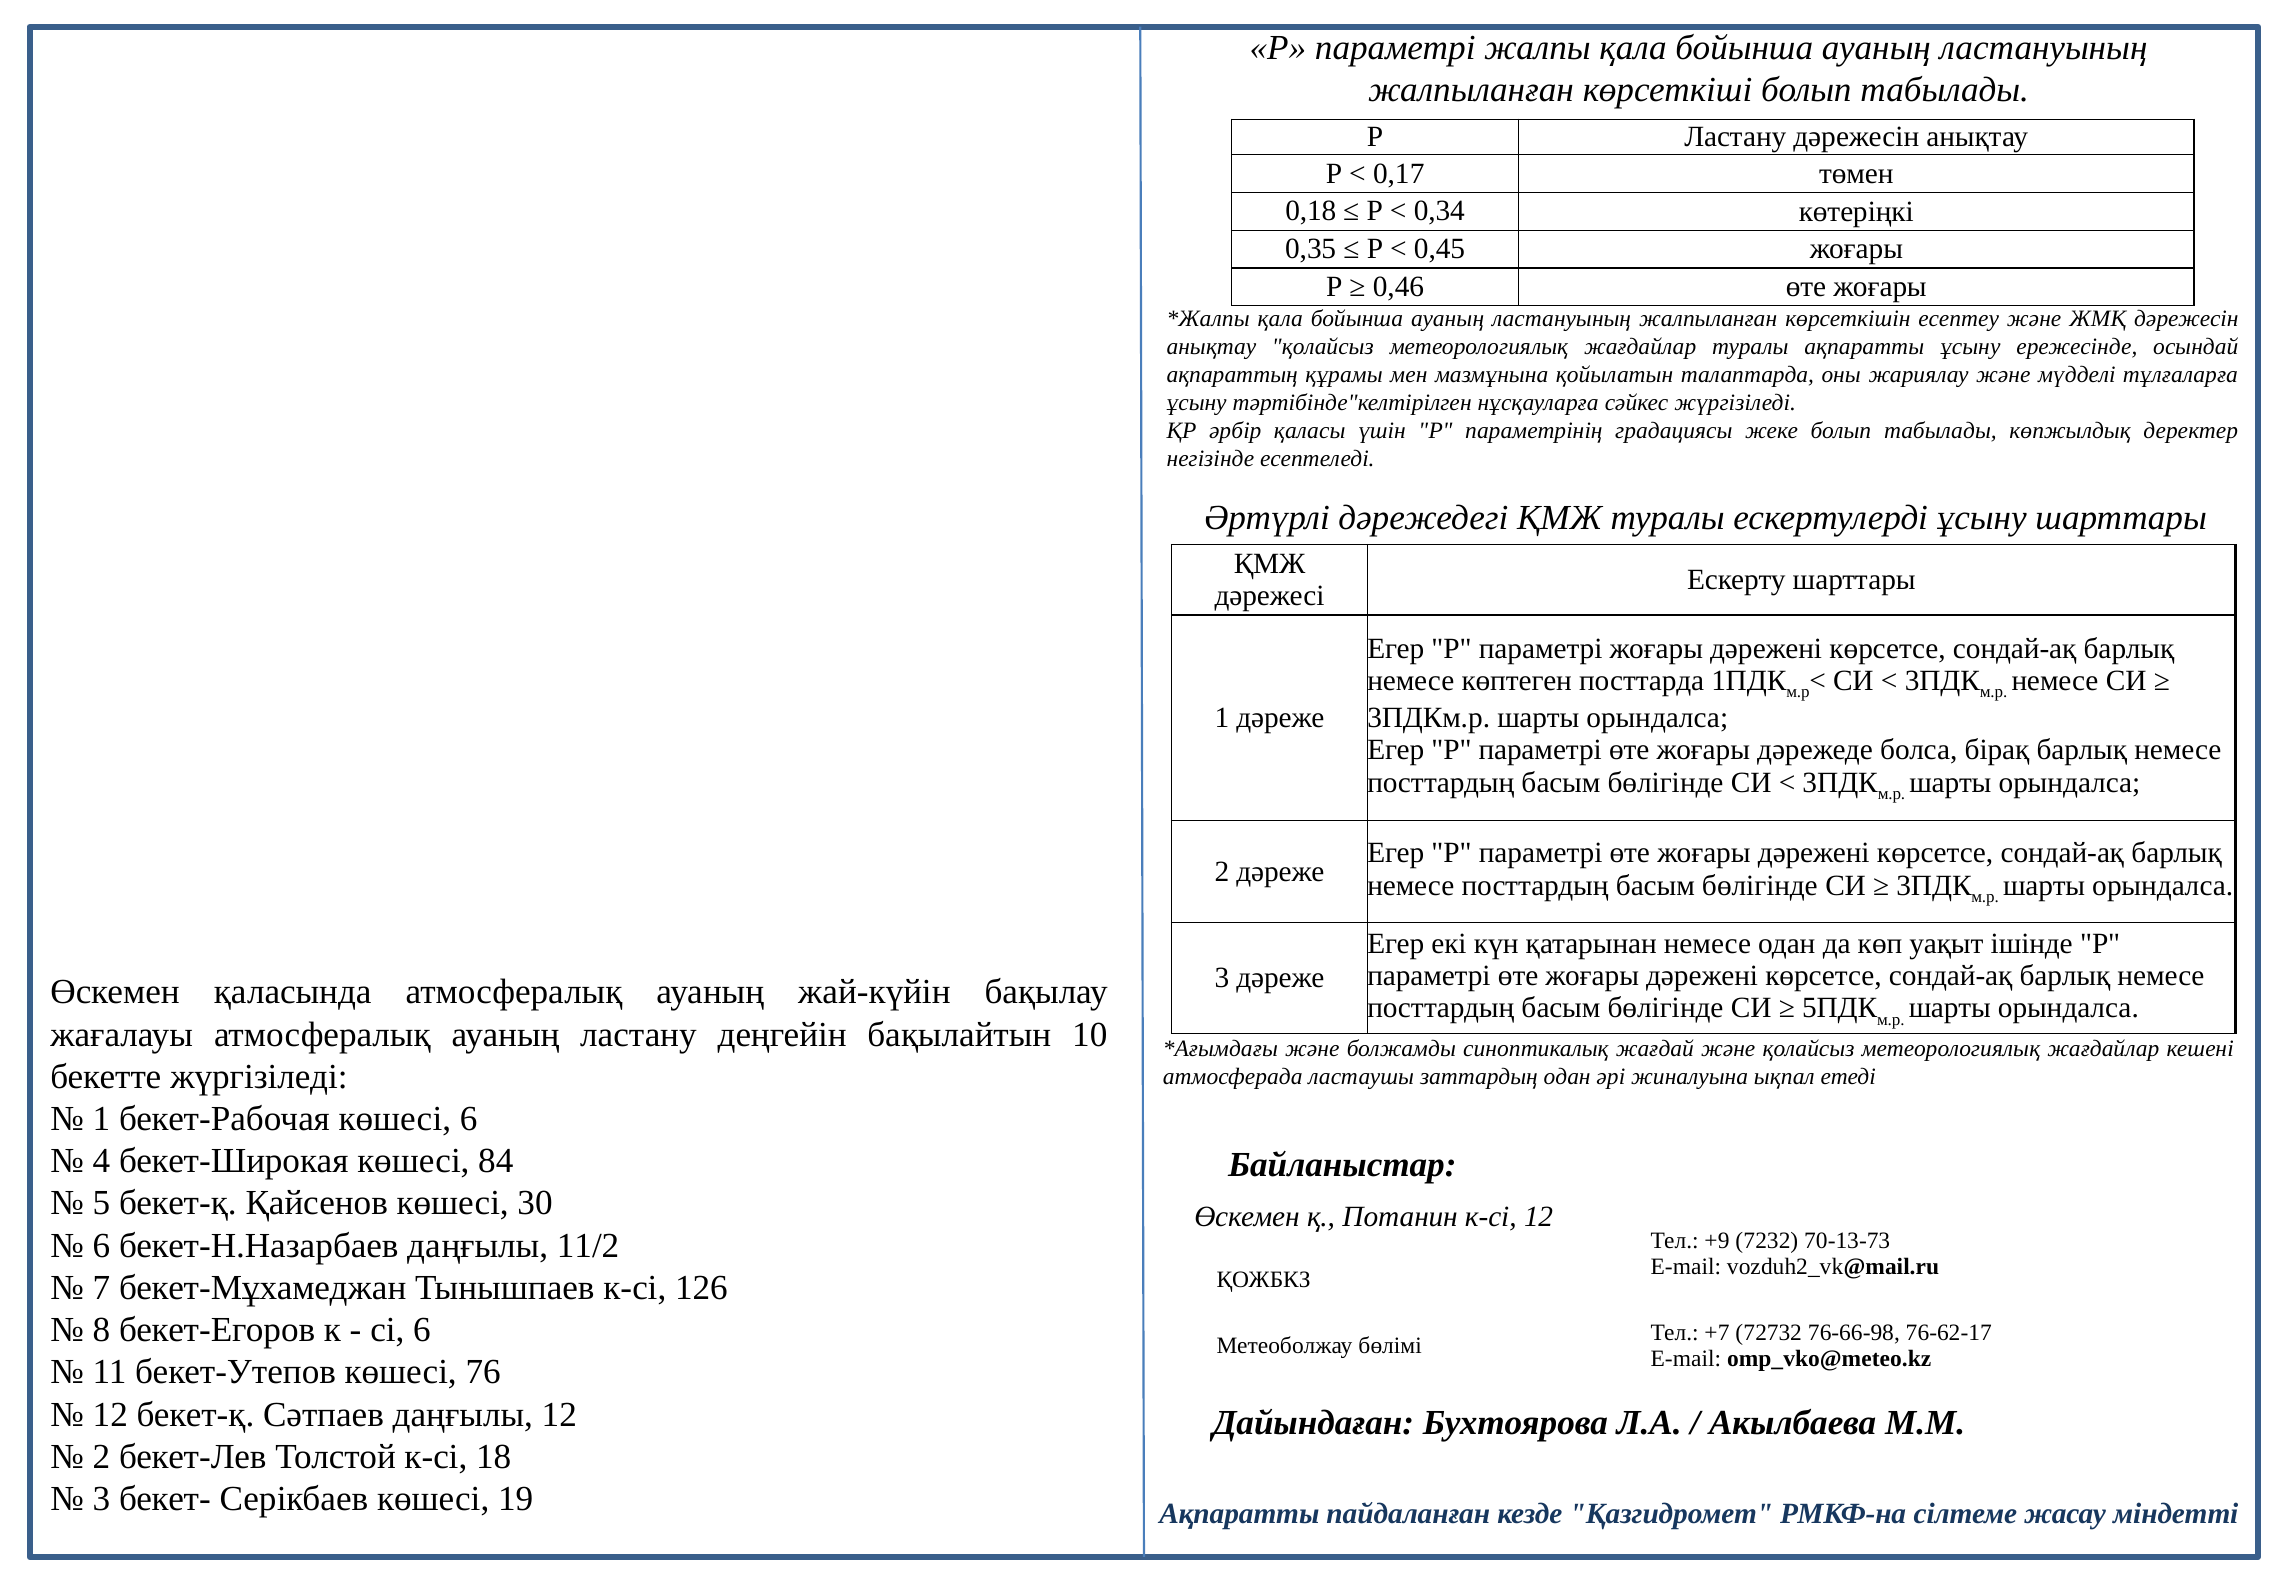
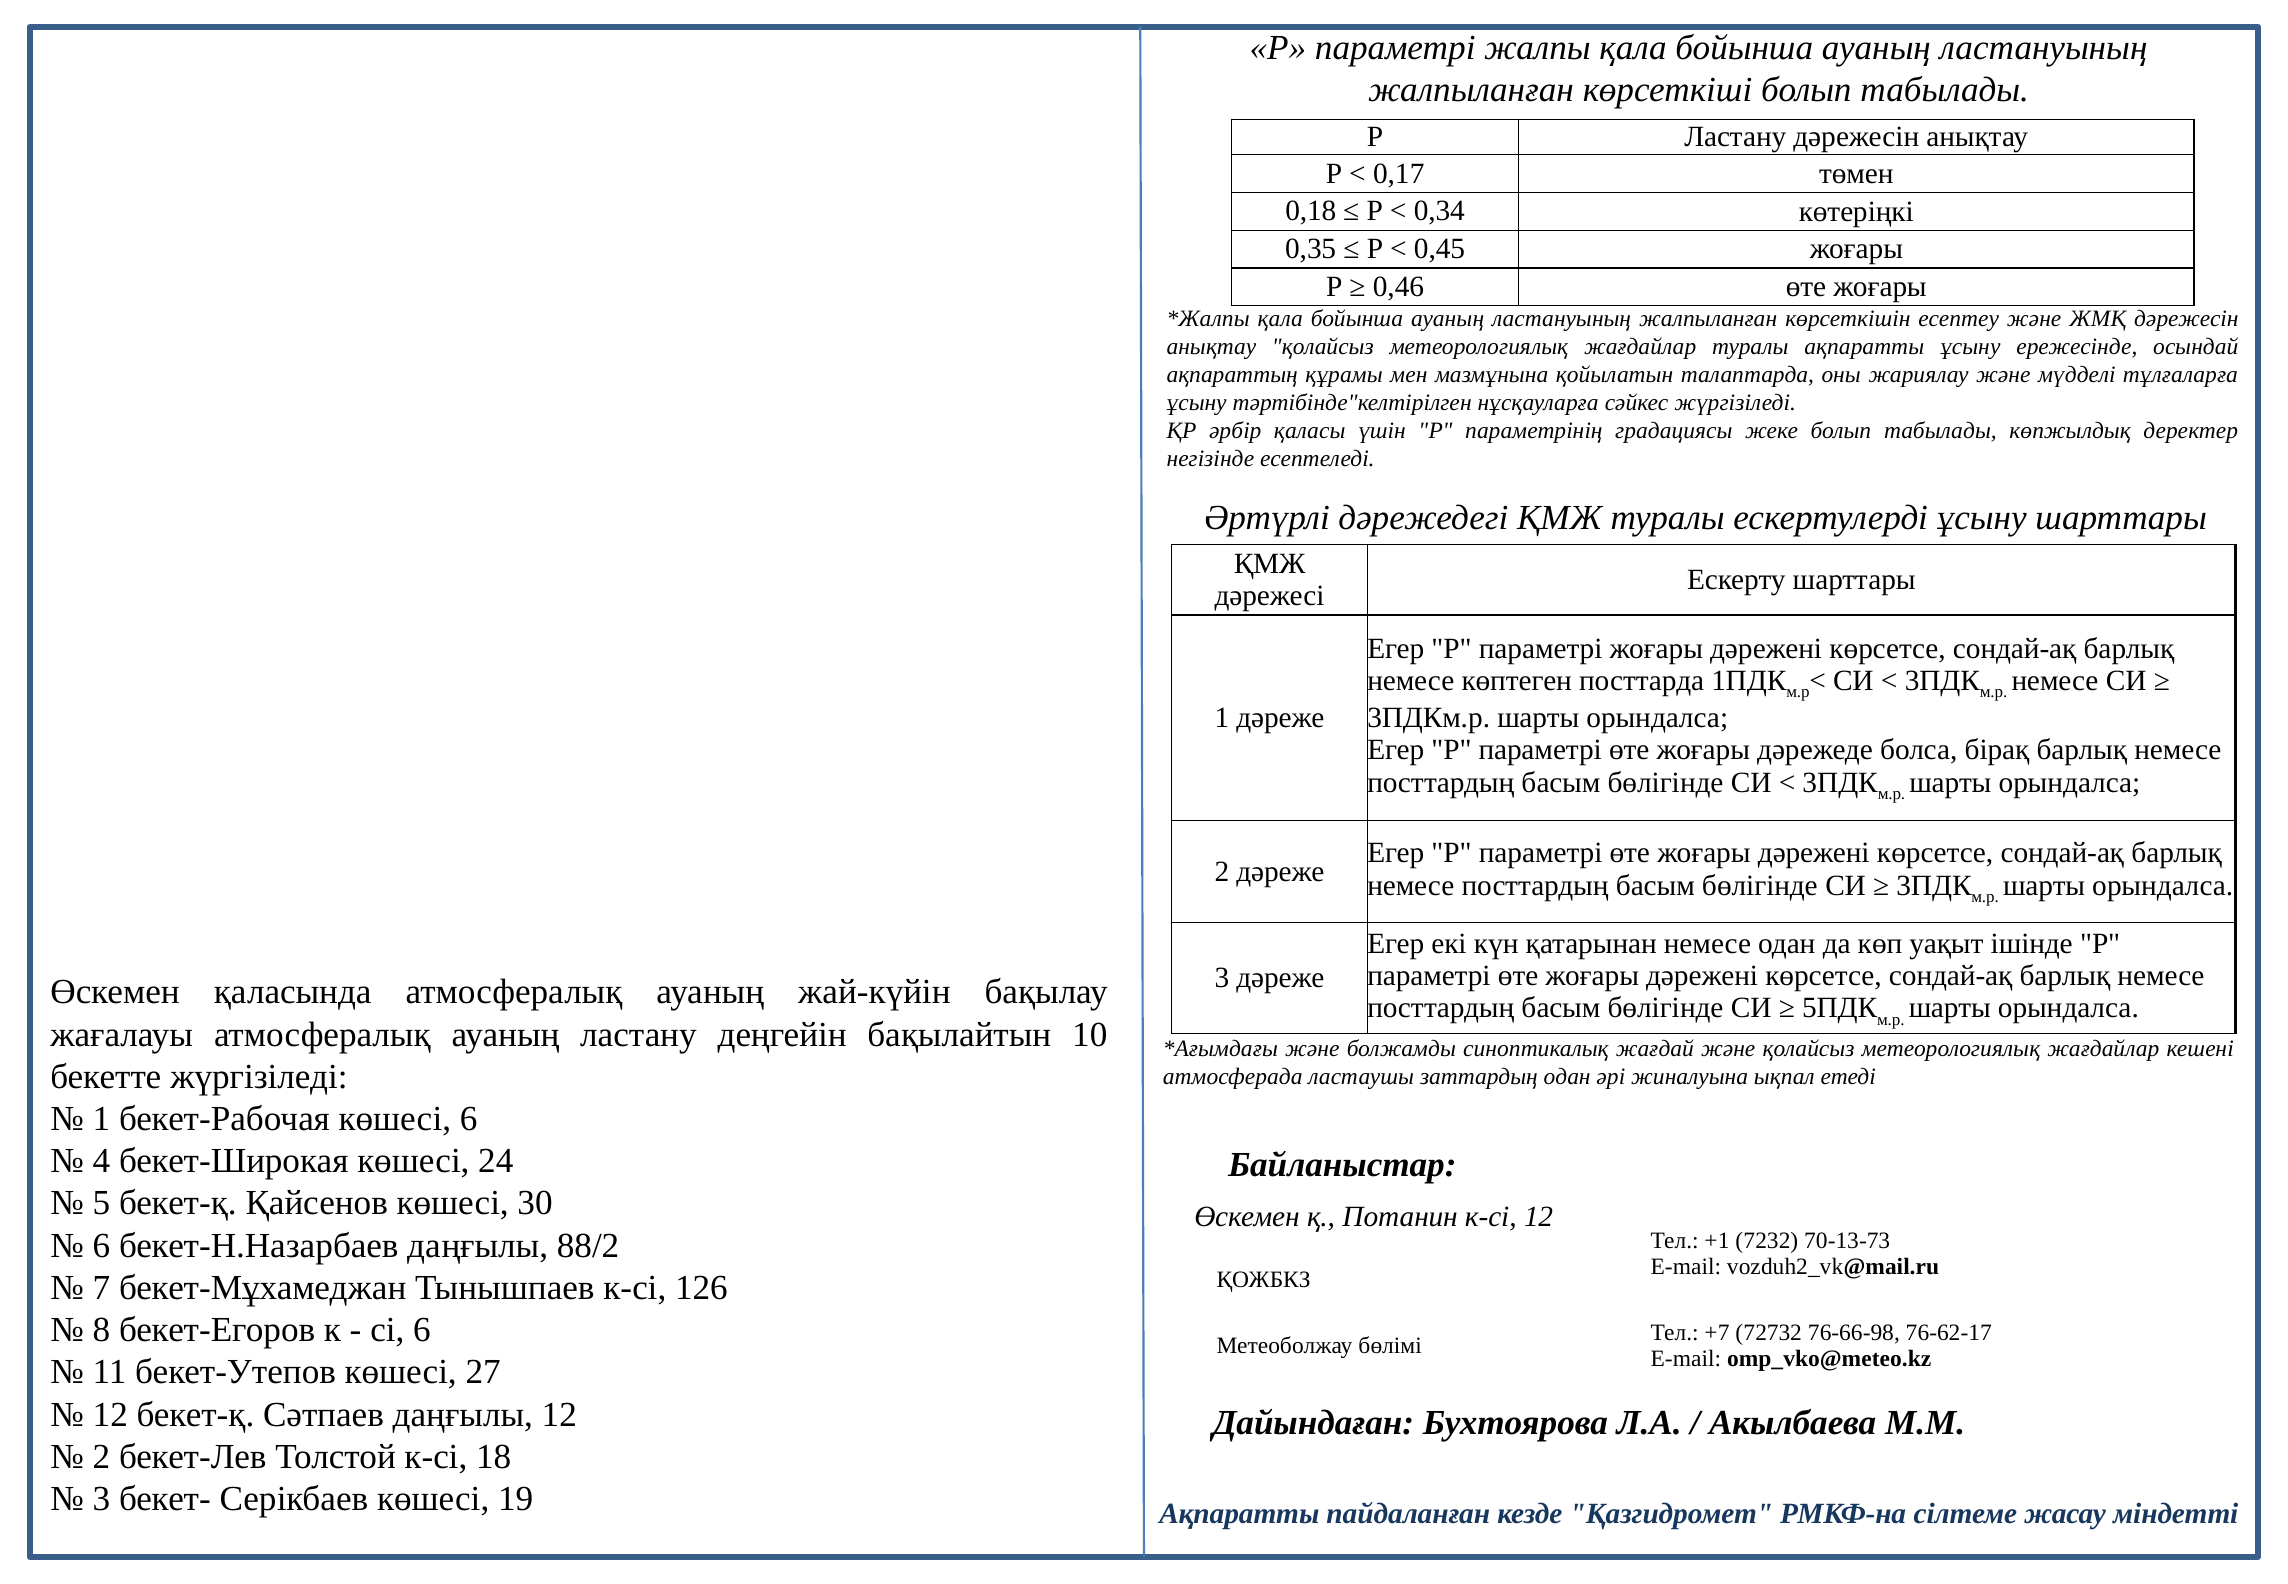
84: 84 -> 24 (496, 1161)
11/2: 11/2 -> 88/2 (588, 1246)
+9: +9 -> +1 (1717, 1241)
76: 76 -> 27 (483, 1372)
